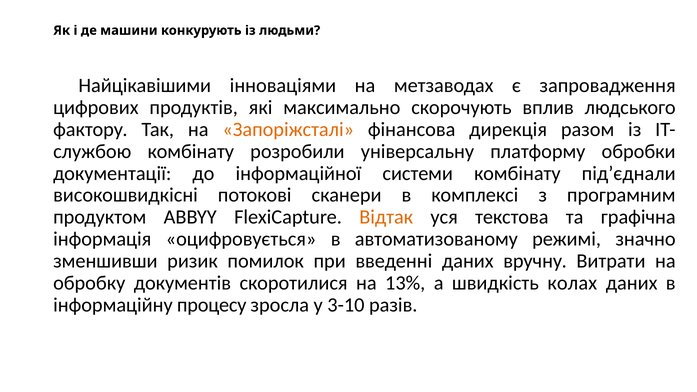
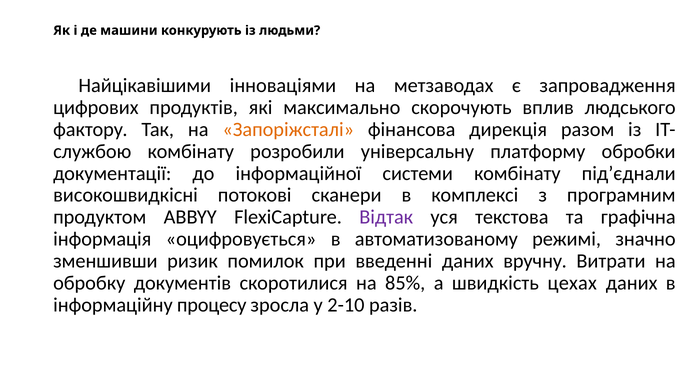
Відтак colour: orange -> purple (386, 217)
13%: 13% -> 85% (405, 283)
колах: колах -> цехах (572, 283)
3-10: 3-10 -> 2-10 (346, 305)
